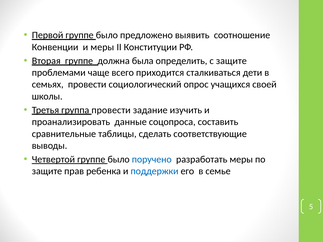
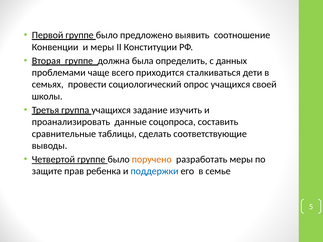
с защите: защите -> данных (231, 61)
группа провести: провести -> учащихся (111, 110)
поручено colour: blue -> orange (152, 160)
